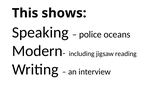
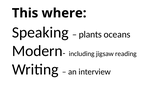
shows: shows -> where (64, 13)
police: police -> plants (90, 34)
